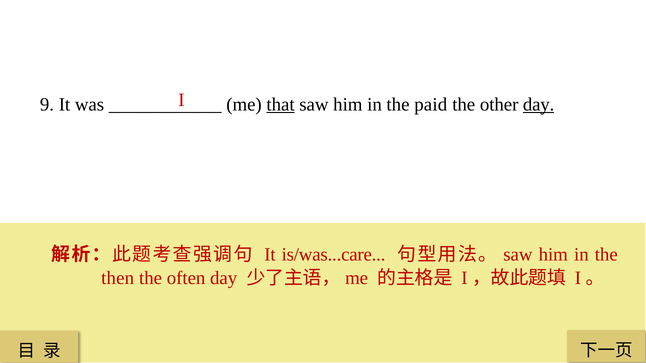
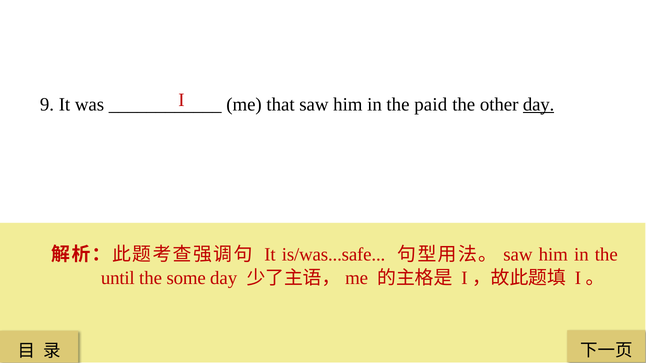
that underline: present -> none (281, 105)
is/was...care: is/was...care -> is/was...safe (334, 255)
then: then -> until (118, 278)
often: often -> some (186, 278)
